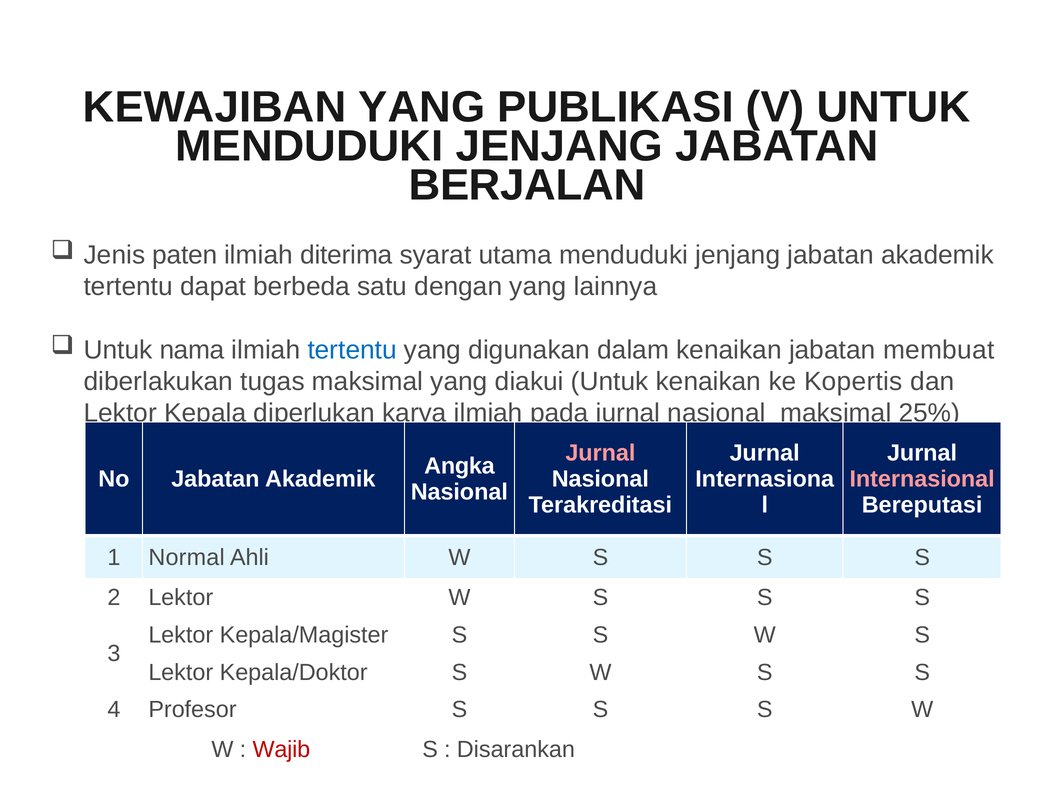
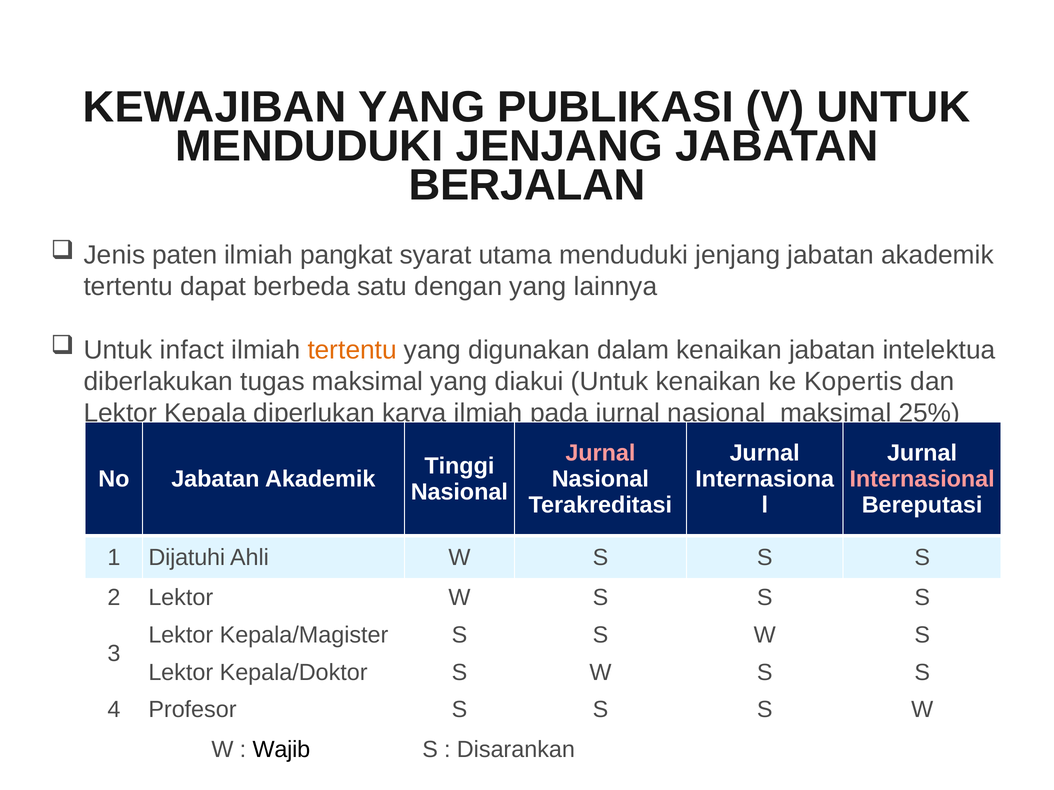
diterima: diterima -> pangkat (346, 255)
nama: nama -> infact (192, 350)
tertentu colour: blue -> orange (352, 350)
membuat: membuat -> intelektua (939, 350)
Angka: Angka -> Tinggi (459, 467)
Normal: Normal -> Dijatuhi (187, 558)
Wajib colour: red -> black (281, 750)
